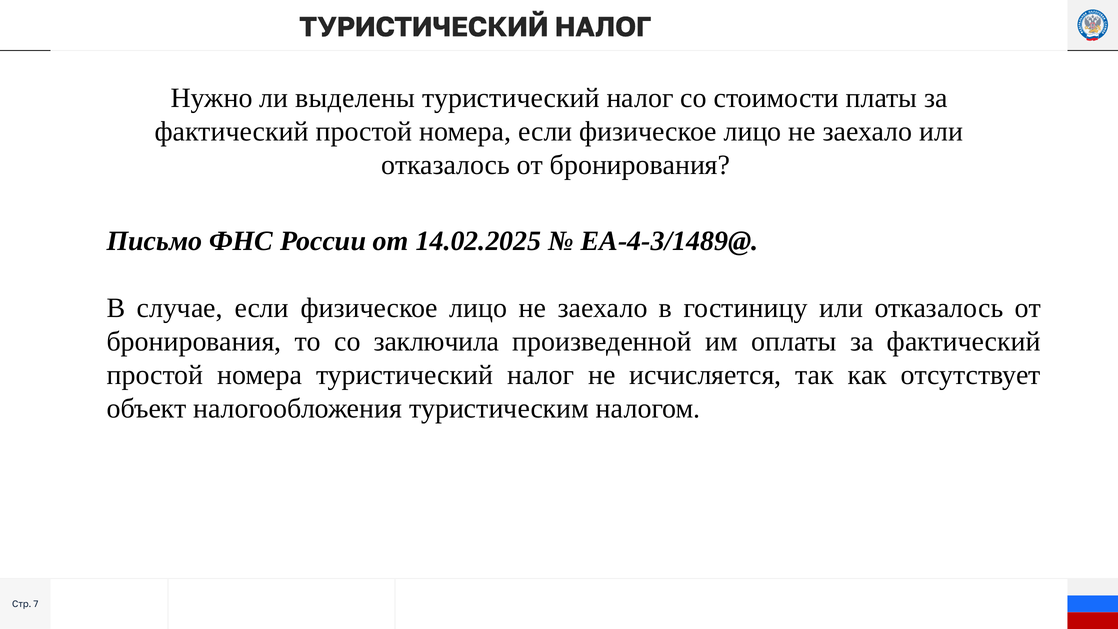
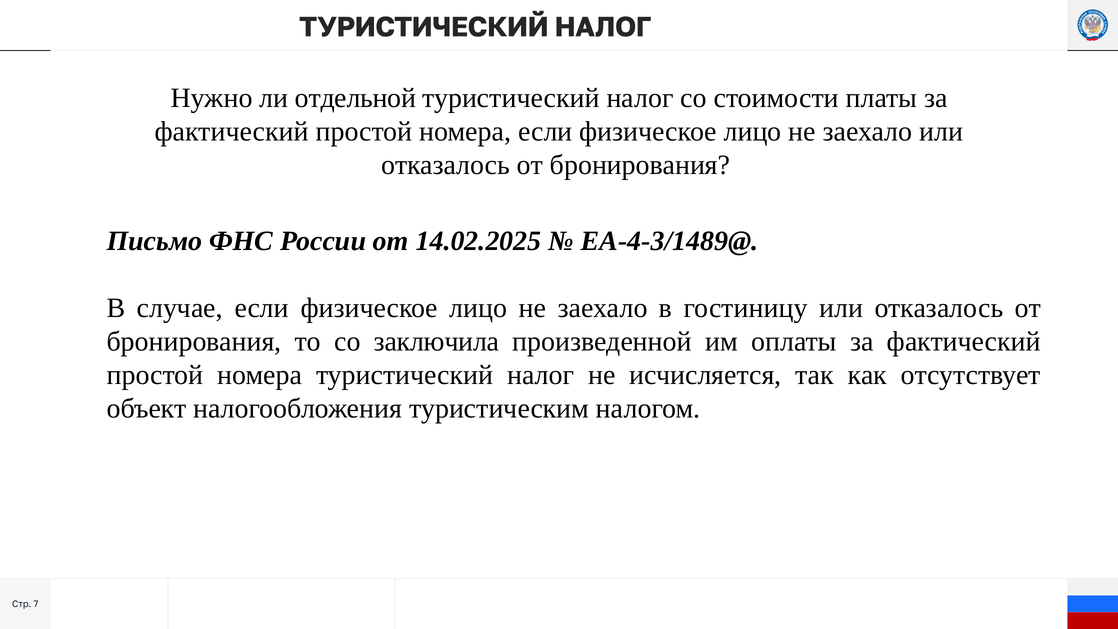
выделены: выделены -> отдельной (355, 98)
